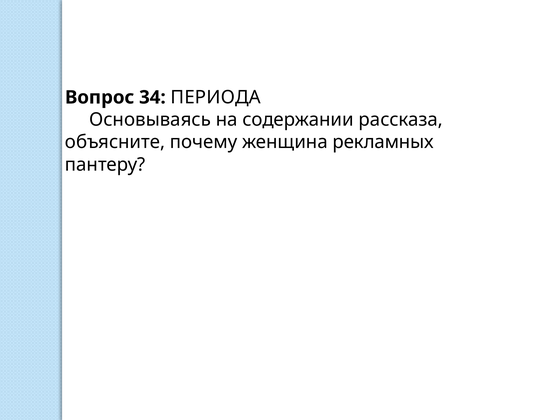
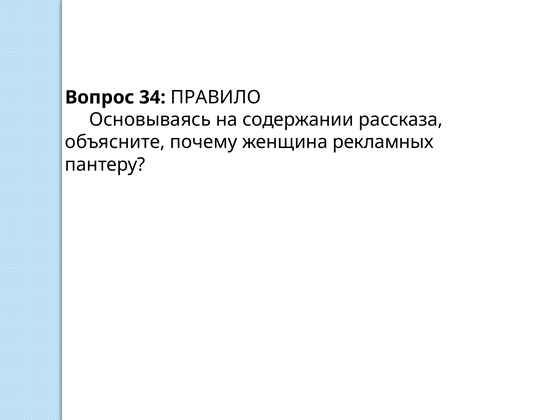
ПЕРИОДА: ПЕРИОДА -> ПРАВИЛО (216, 97)
